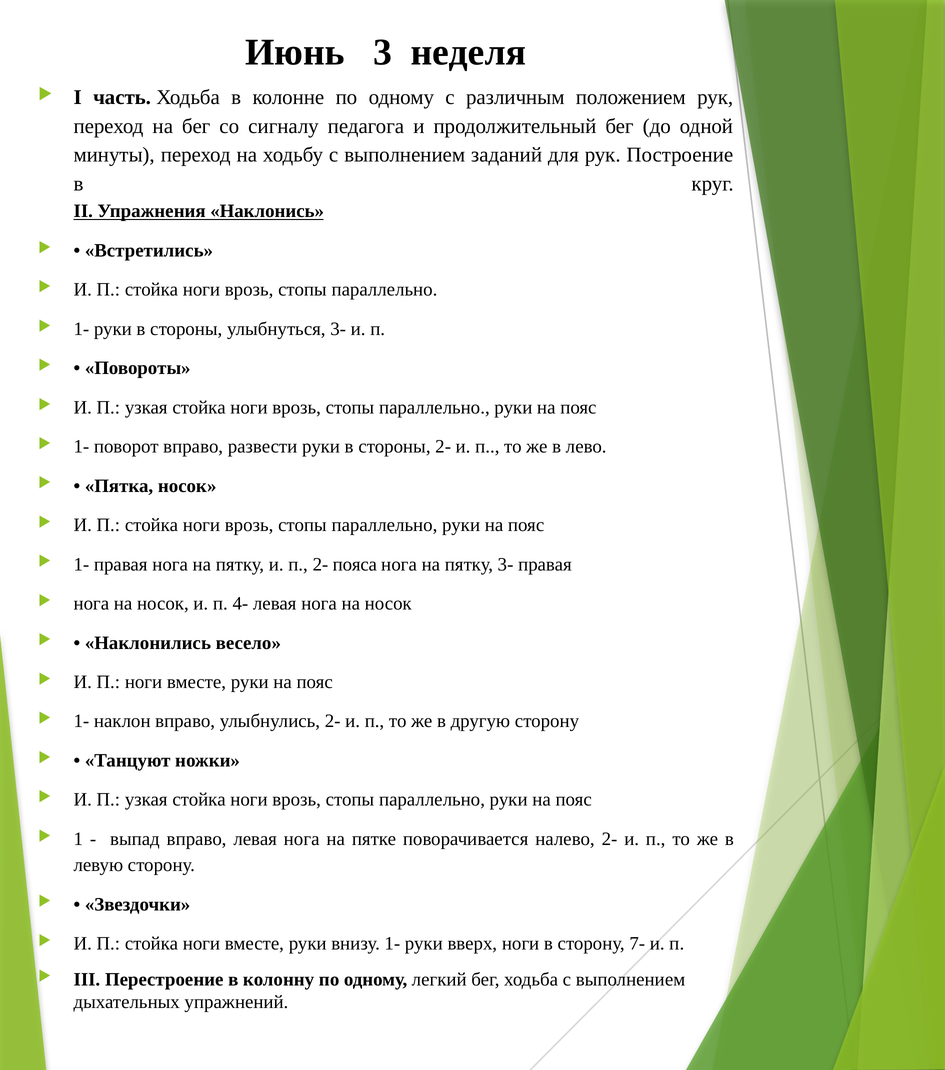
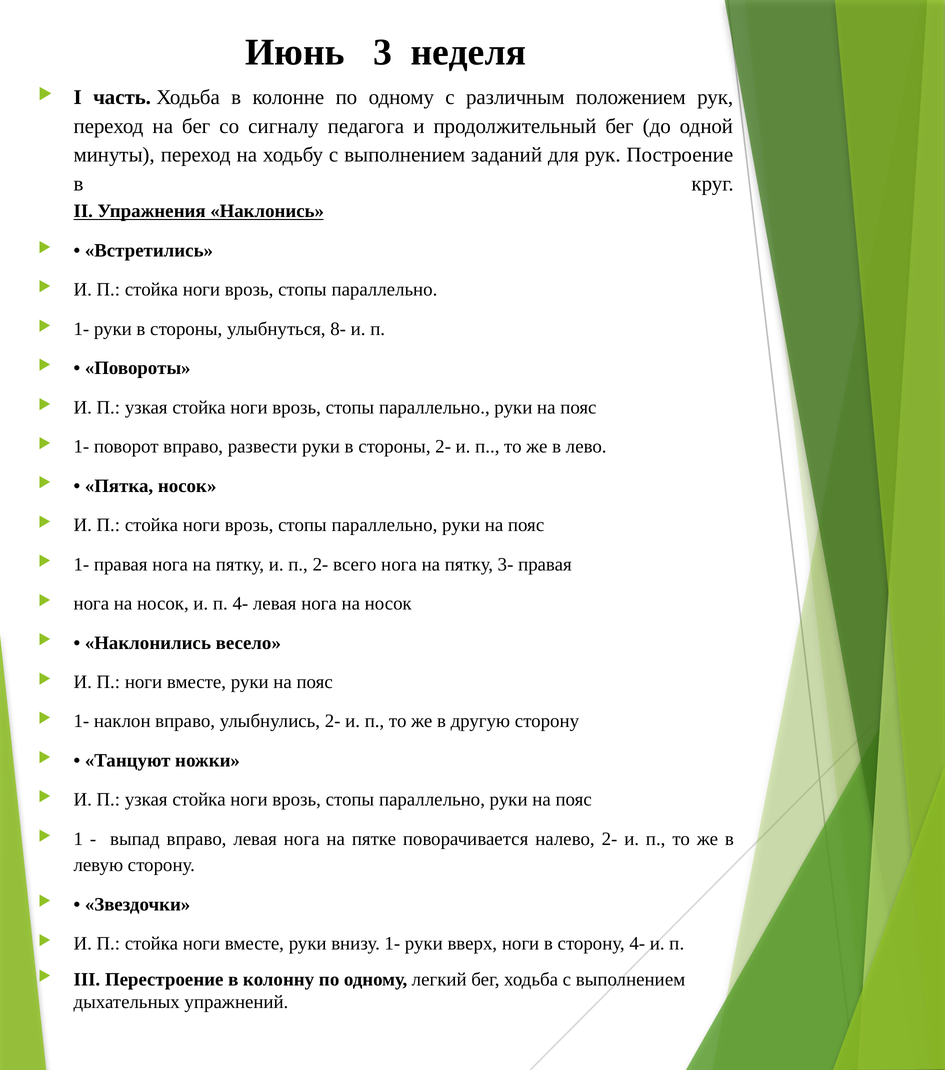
улыбнуться 3-: 3- -> 8- (338, 329)
пояса: пояса -> всего (355, 564)
сторону 7-: 7- -> 4- (637, 943)
